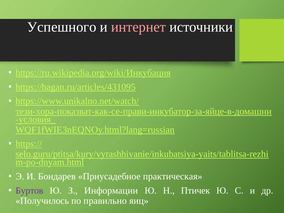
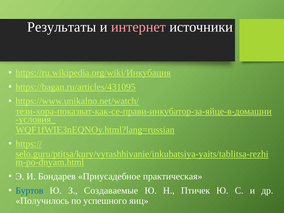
Успешного: Успешного -> Результаты (62, 27)
Буртов colour: purple -> blue (29, 191)
Информации: Информации -> Создаваемые (111, 191)
правильно: правильно -> успешного (105, 201)
